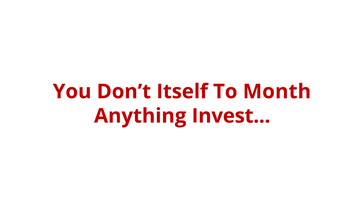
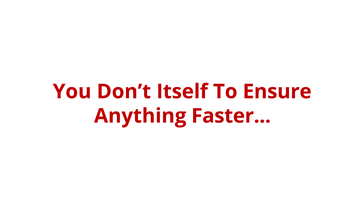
Month: Month -> Ensure (277, 92)
Invest: Invest -> Faster (231, 116)
